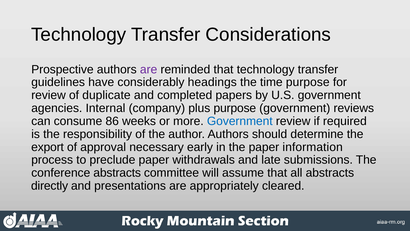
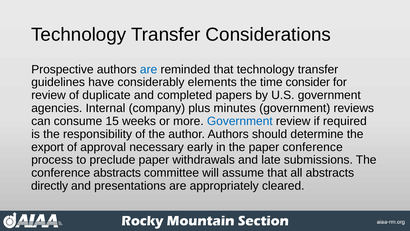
are colour: purple -> blue (149, 69)
headings: headings -> elements (212, 82)
time purpose: purpose -> consider (308, 82)
plus purpose: purpose -> minutes (235, 108)
86: 86 -> 15 (112, 121)
paper information: information -> conference (313, 147)
